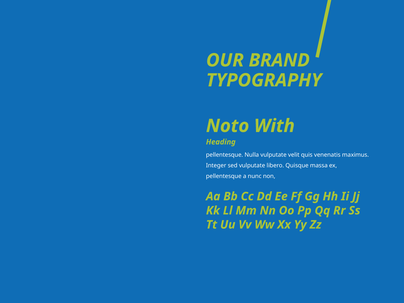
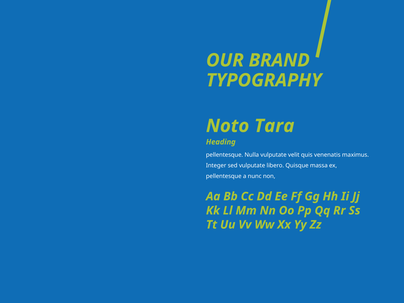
With: With -> Tara (274, 126)
